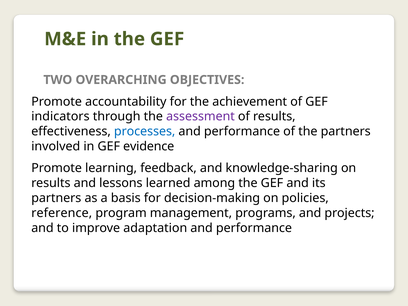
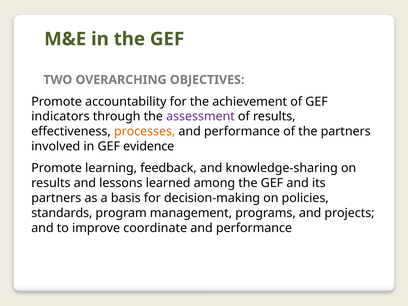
processes colour: blue -> orange (145, 132)
reference: reference -> standards (62, 213)
adaptation: adaptation -> coordinate (155, 228)
